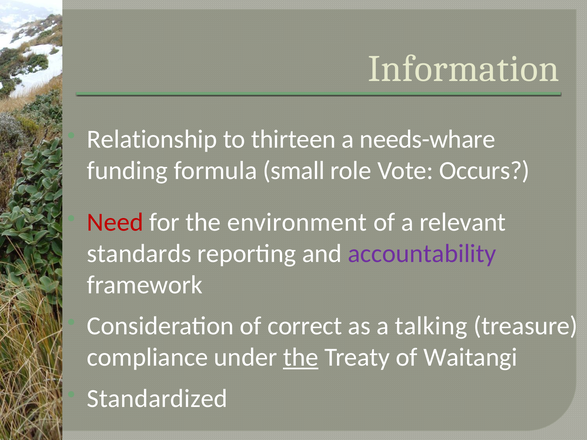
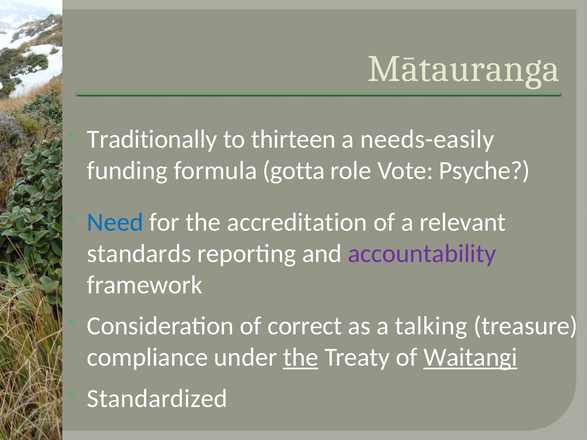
Information: Information -> Mātauranga (464, 69)
Relationship: Relationship -> Traditionally (152, 139)
needs-whare: needs-whare -> needs-easily (427, 139)
small: small -> gotta (294, 171)
Occurs: Occurs -> Psyche (485, 171)
Need colour: red -> blue (115, 222)
environment: environment -> accreditation (297, 222)
Waitangi underline: none -> present (470, 358)
